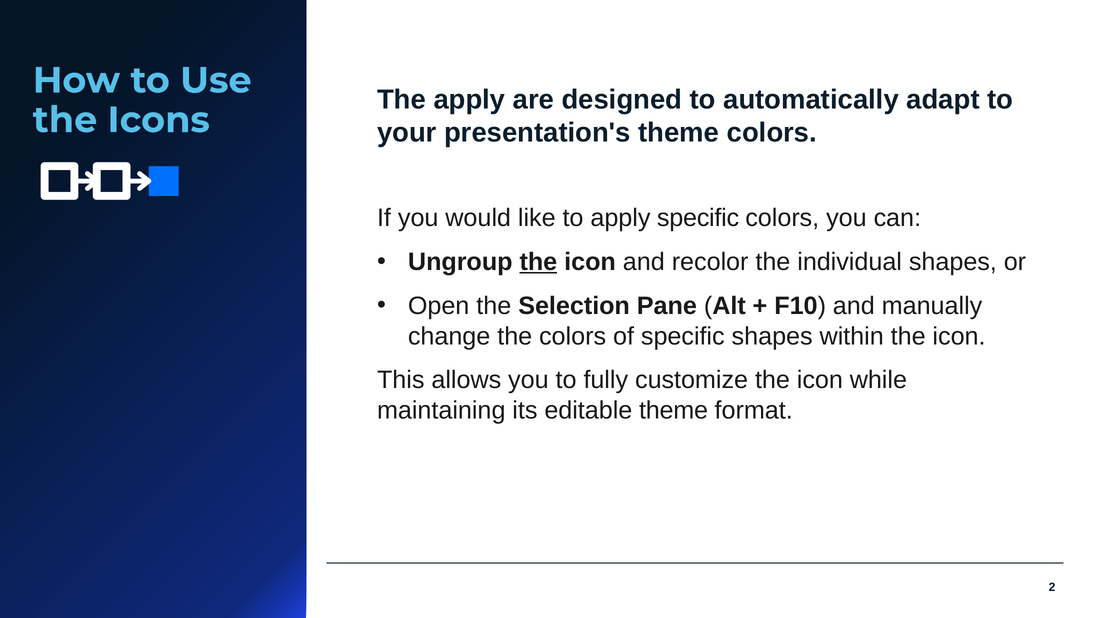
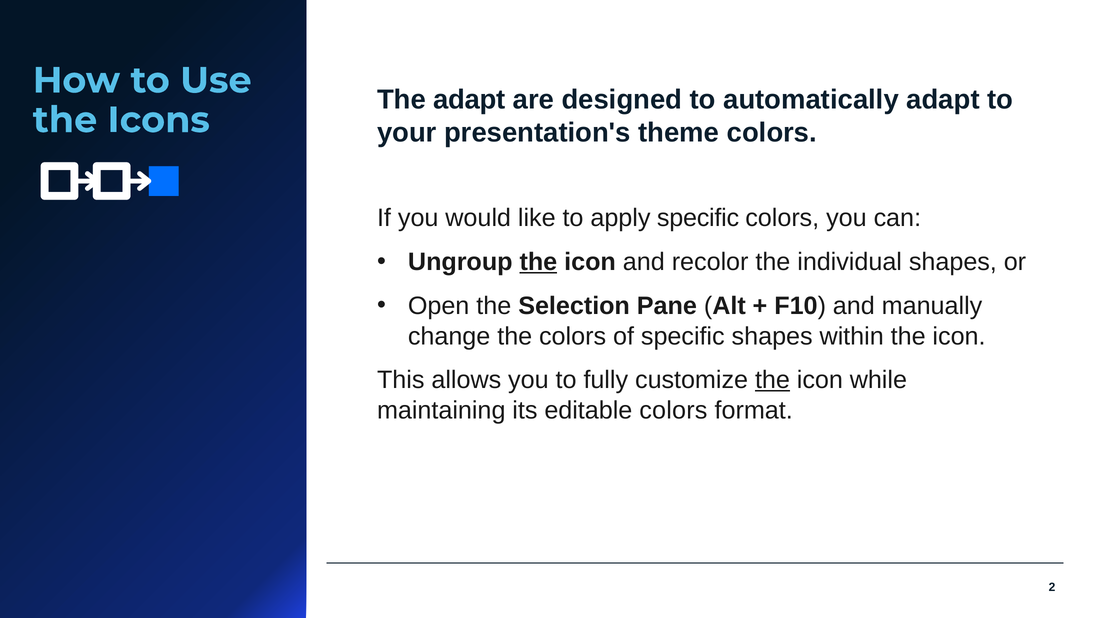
The apply: apply -> adapt (469, 100)
the underline: none -> present (772, 380)
editable theme: theme -> colors (673, 410)
